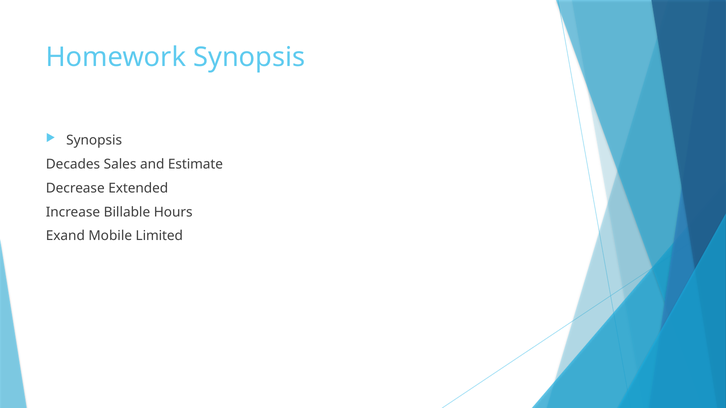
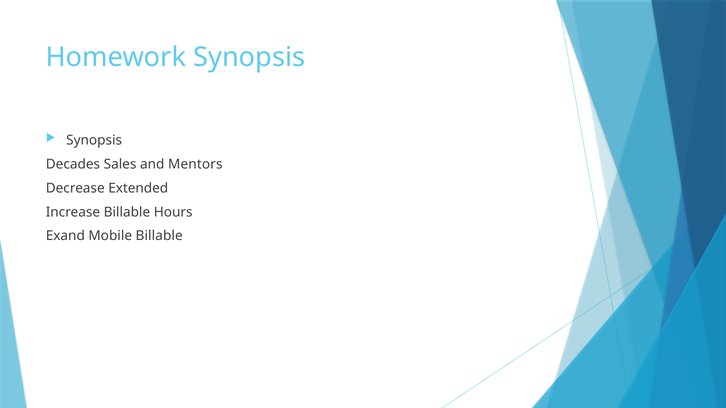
Estimate: Estimate -> Mentors (195, 164)
Mobile Limited: Limited -> Billable (159, 236)
